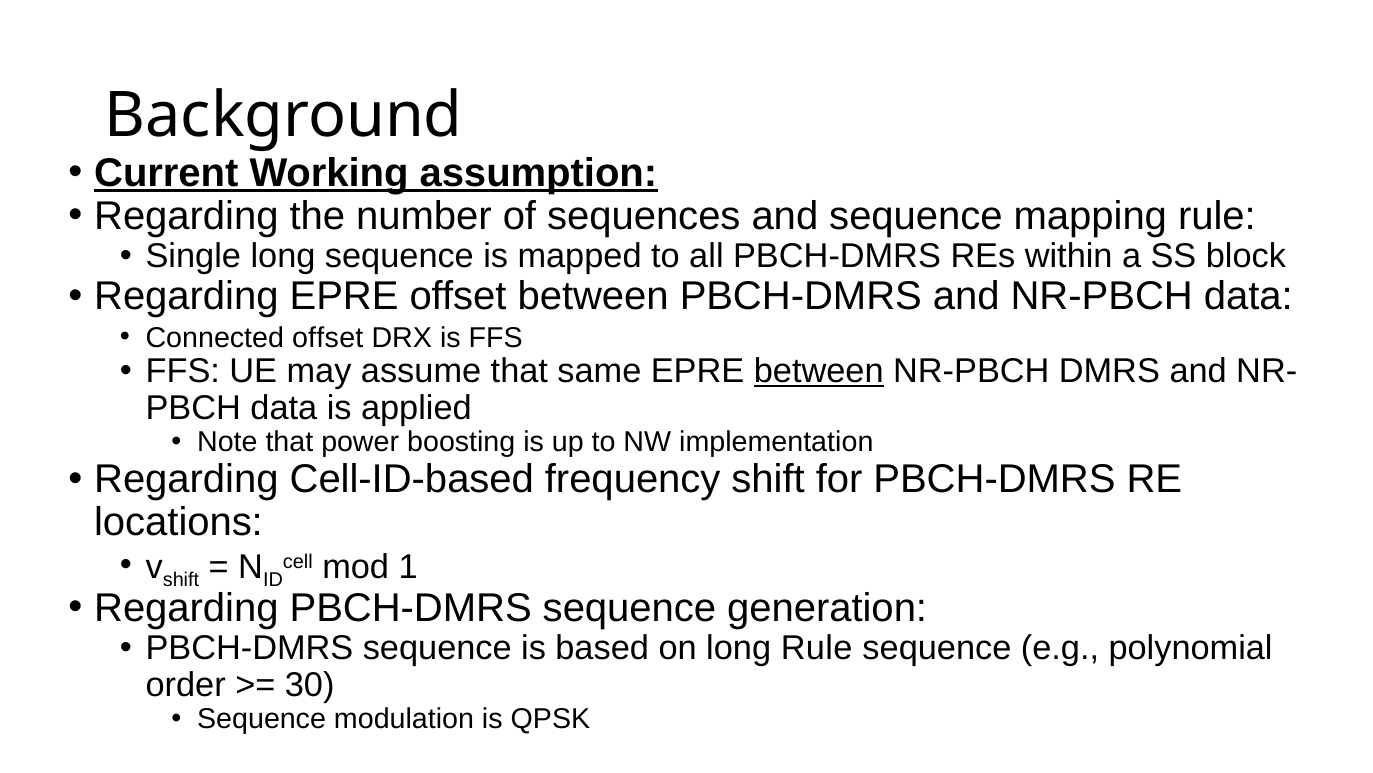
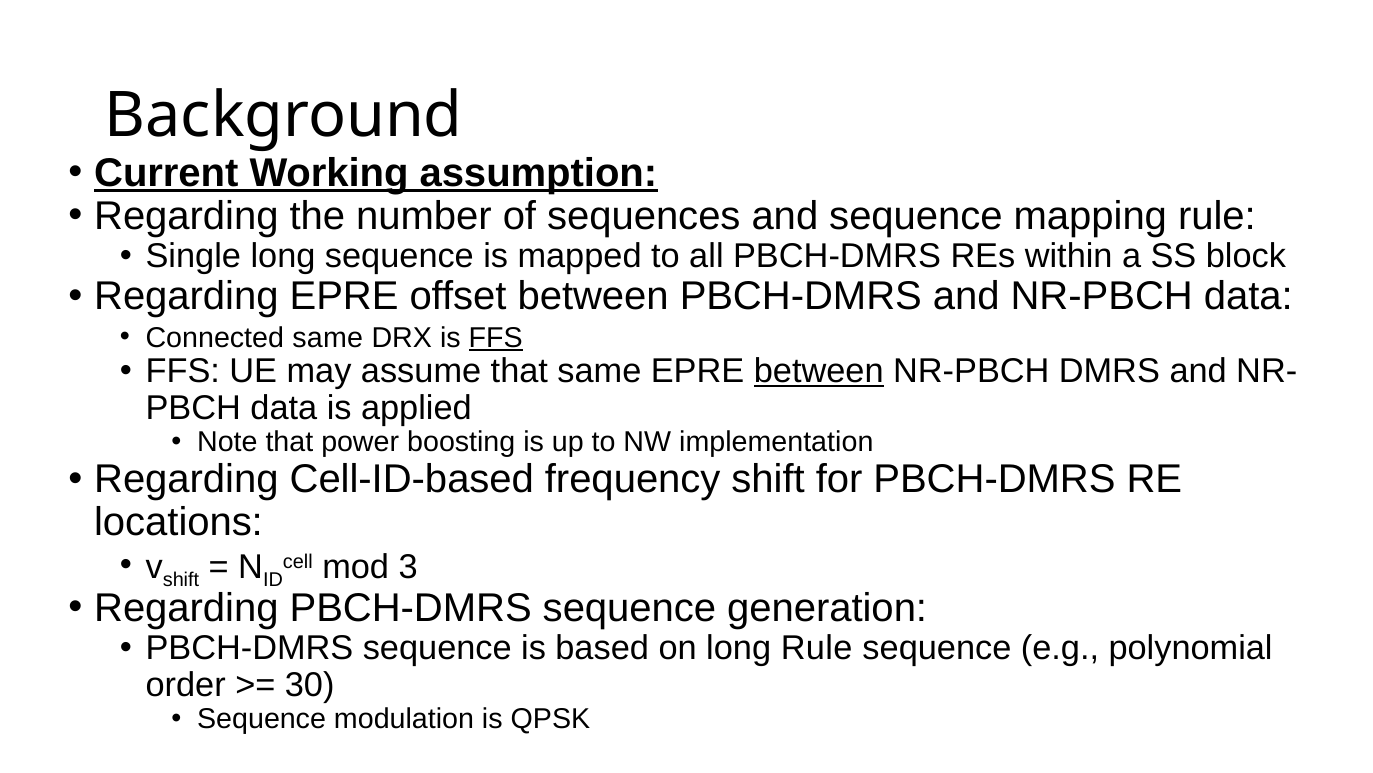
Connected offset: offset -> same (328, 337)
FFS underline: none -> present (496, 337)
1: 1 -> 3 (408, 566)
